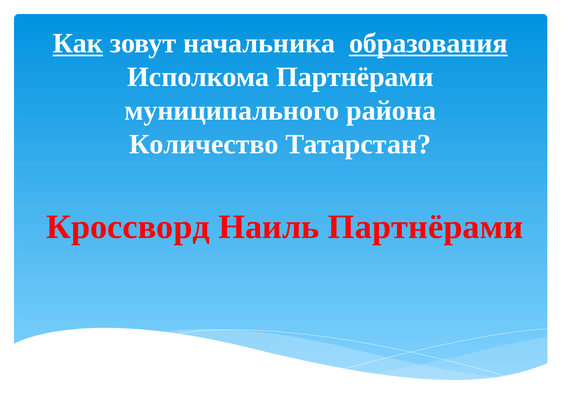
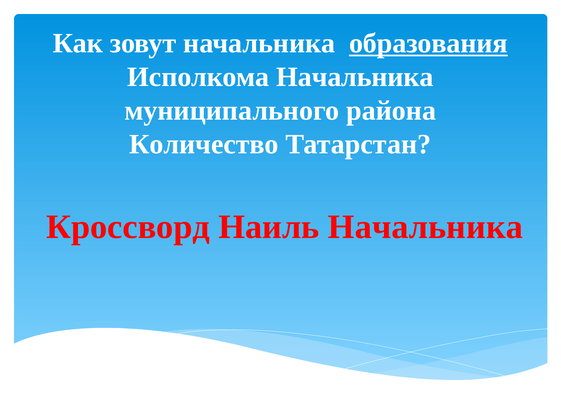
Как underline: present -> none (78, 43)
Исполкома Партнёрами: Партнёрами -> Начальника (355, 77)
Наиль Партнёрами: Партнёрами -> Начальника (426, 227)
